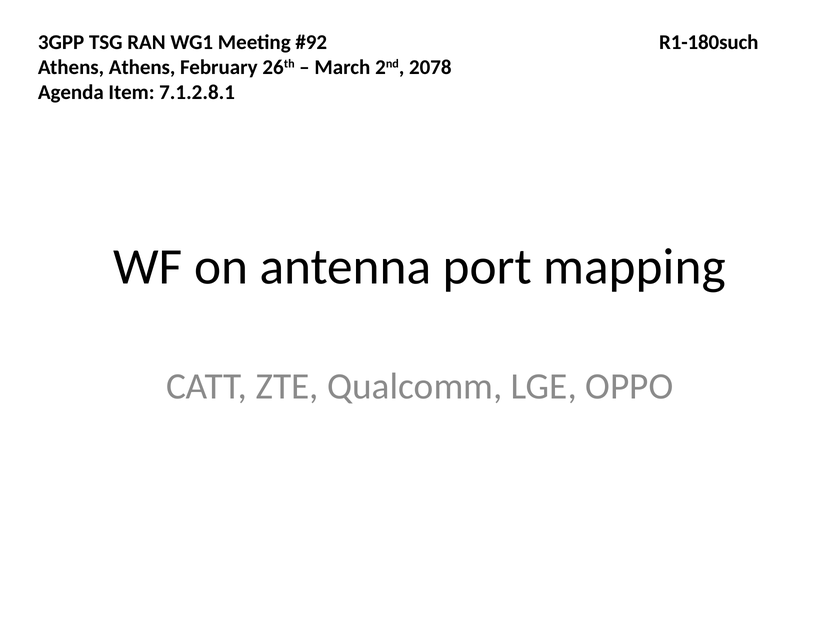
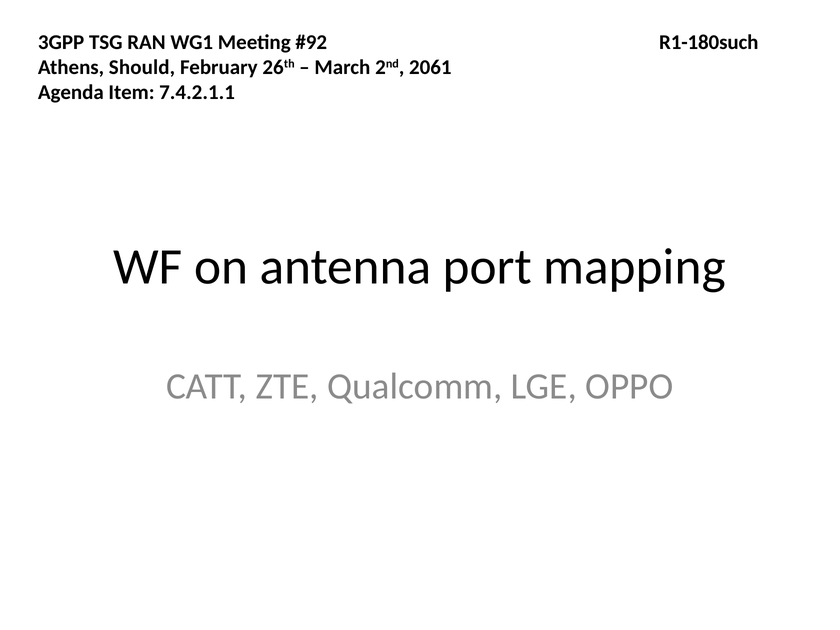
Athens Athens: Athens -> Should (142, 67)
2078: 2078 -> 2061 (430, 67)
7.1.2.8.1: 7.1.2.8.1 -> 7.4.2.1.1 (197, 93)
